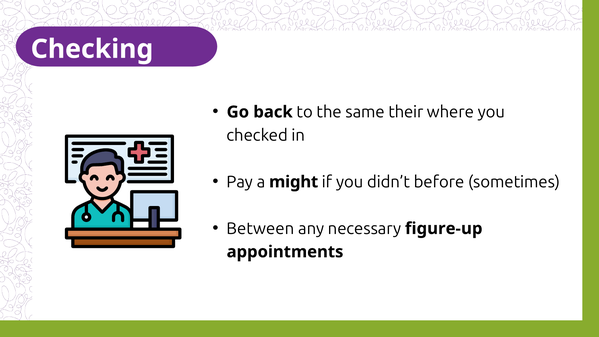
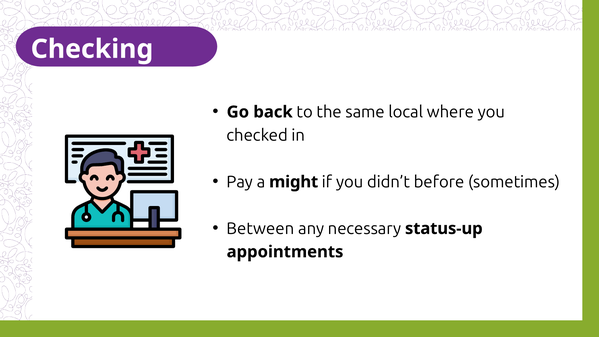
their: their -> local (406, 112)
figure-up: figure-up -> status-up (444, 228)
